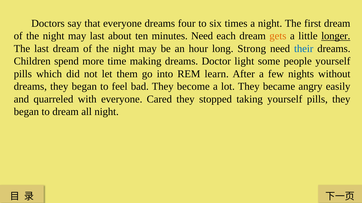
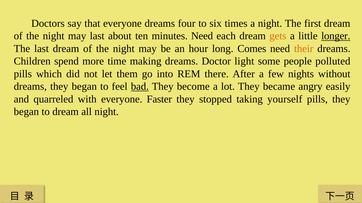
Strong: Strong -> Comes (252, 49)
their colour: blue -> orange (304, 49)
people yourself: yourself -> polluted (333, 61)
learn: learn -> there (217, 74)
bad underline: none -> present (140, 87)
Cared: Cared -> Faster (159, 99)
